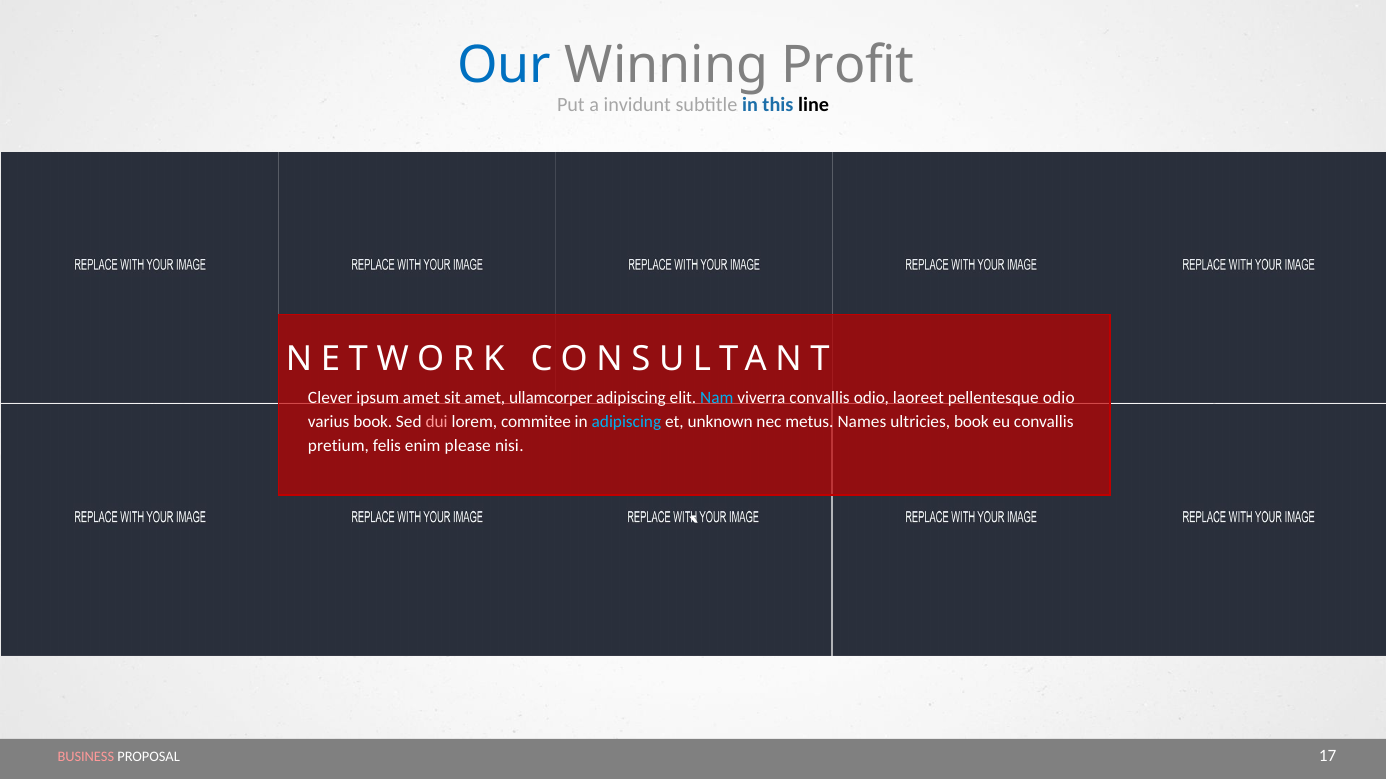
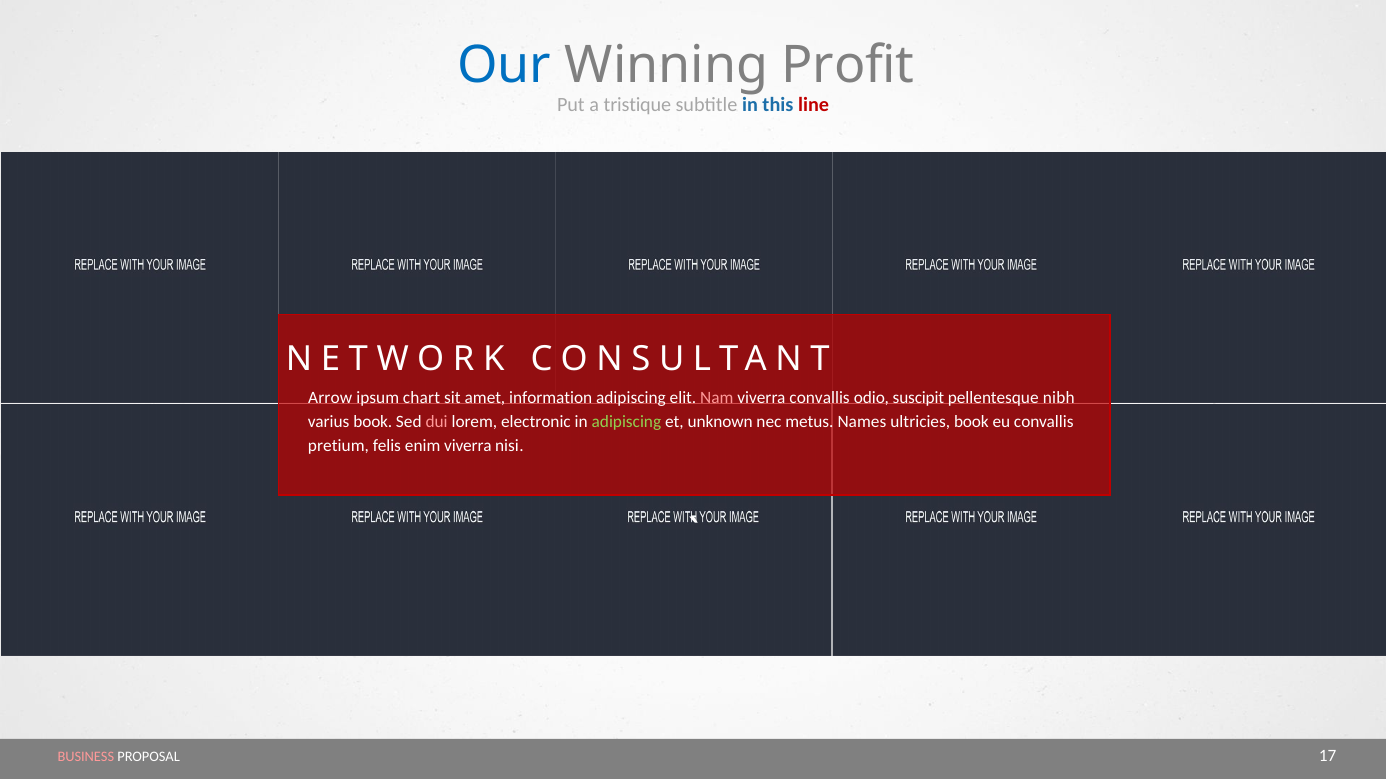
invidunt: invidunt -> tristique (637, 105)
line colour: black -> red (814, 105)
Clever: Clever -> Arrow (330, 398)
ipsum amet: amet -> chart (421, 398)
ullamcorper: ullamcorper -> information (551, 398)
Nam colour: light blue -> pink (717, 398)
laoreet: laoreet -> suscipit (918, 398)
pellentesque odio: odio -> nibh (1059, 398)
commitee: commitee -> electronic (536, 422)
adipiscing colour: light blue -> light green (626, 422)
enim please: please -> viverra (468, 446)
